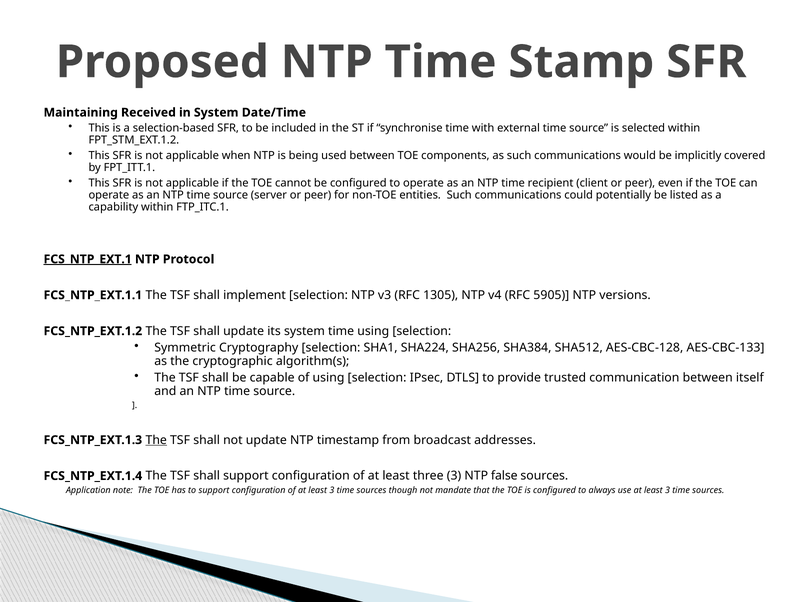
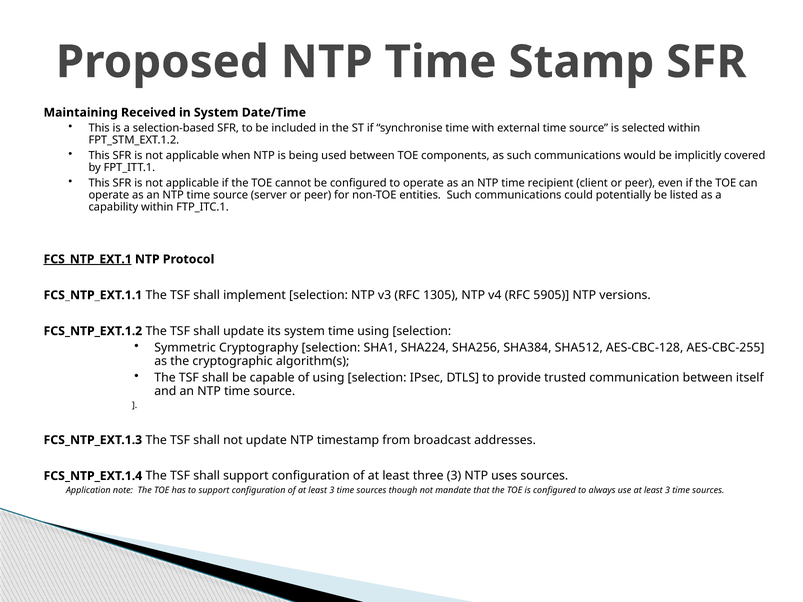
AES-CBC-133: AES-CBC-133 -> AES-CBC-255 (726, 348)
The underline: present -> none (156, 440)
false: false -> uses (504, 476)
